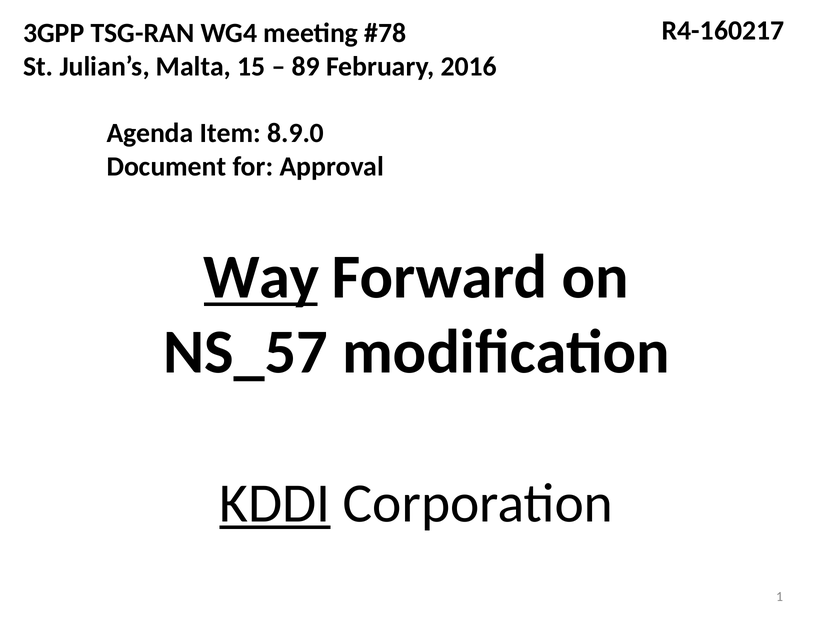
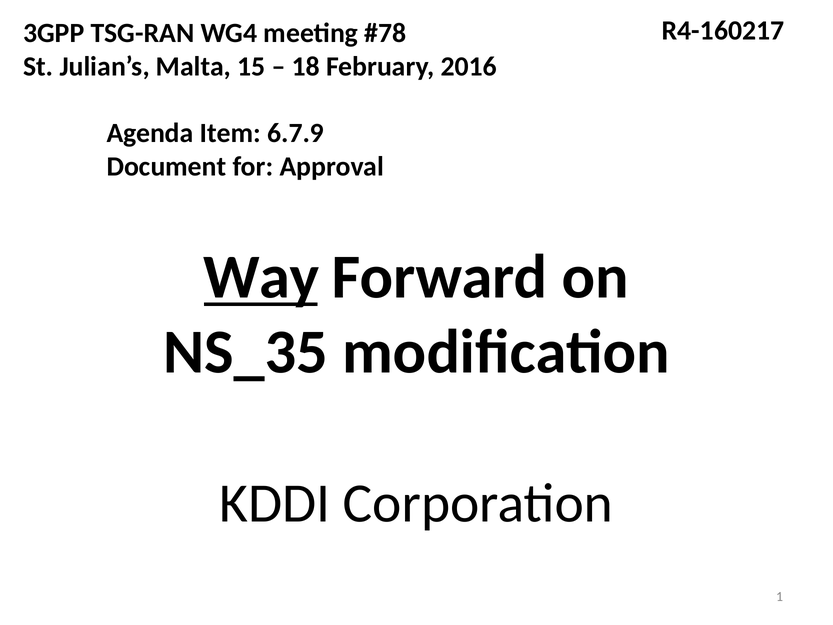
89: 89 -> 18 (306, 67)
8.9.0: 8.9.0 -> 6.7.9 (296, 133)
NS_57: NS_57 -> NS_35 (246, 352)
KDDI underline: present -> none (275, 503)
